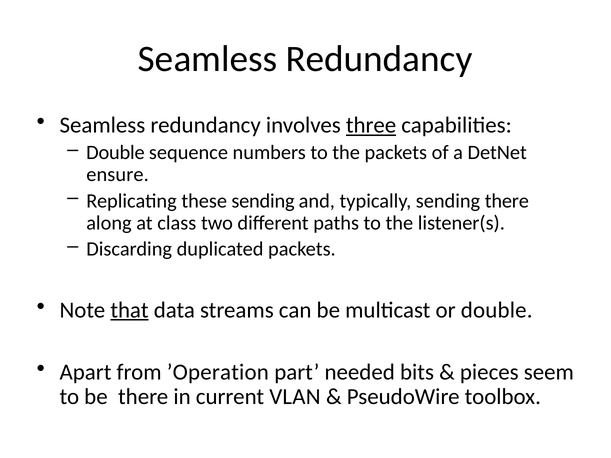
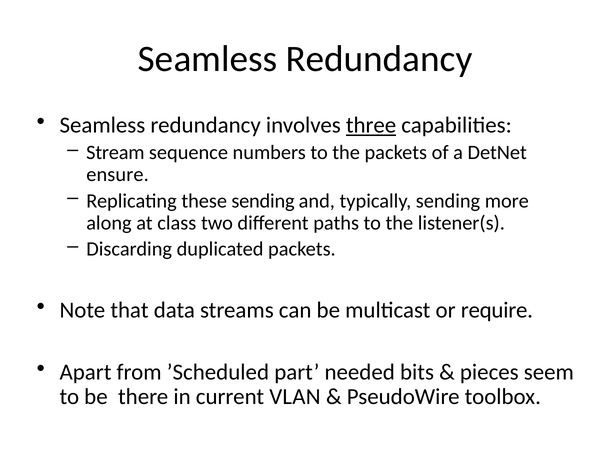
Double: Double -> Stream (115, 153)
sending there: there -> more (507, 201)
that underline: present -> none (129, 310)
or double: double -> require (497, 310)
’Operation: ’Operation -> ’Scheduled (218, 372)
